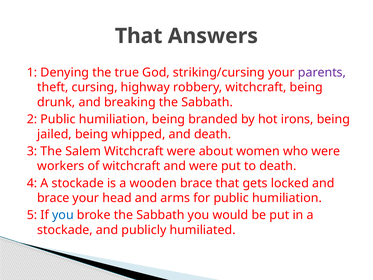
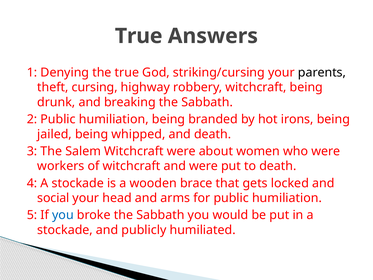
That: That -> True (139, 36)
parents colour: purple -> black (322, 72)
brace: brace -> social (53, 198)
